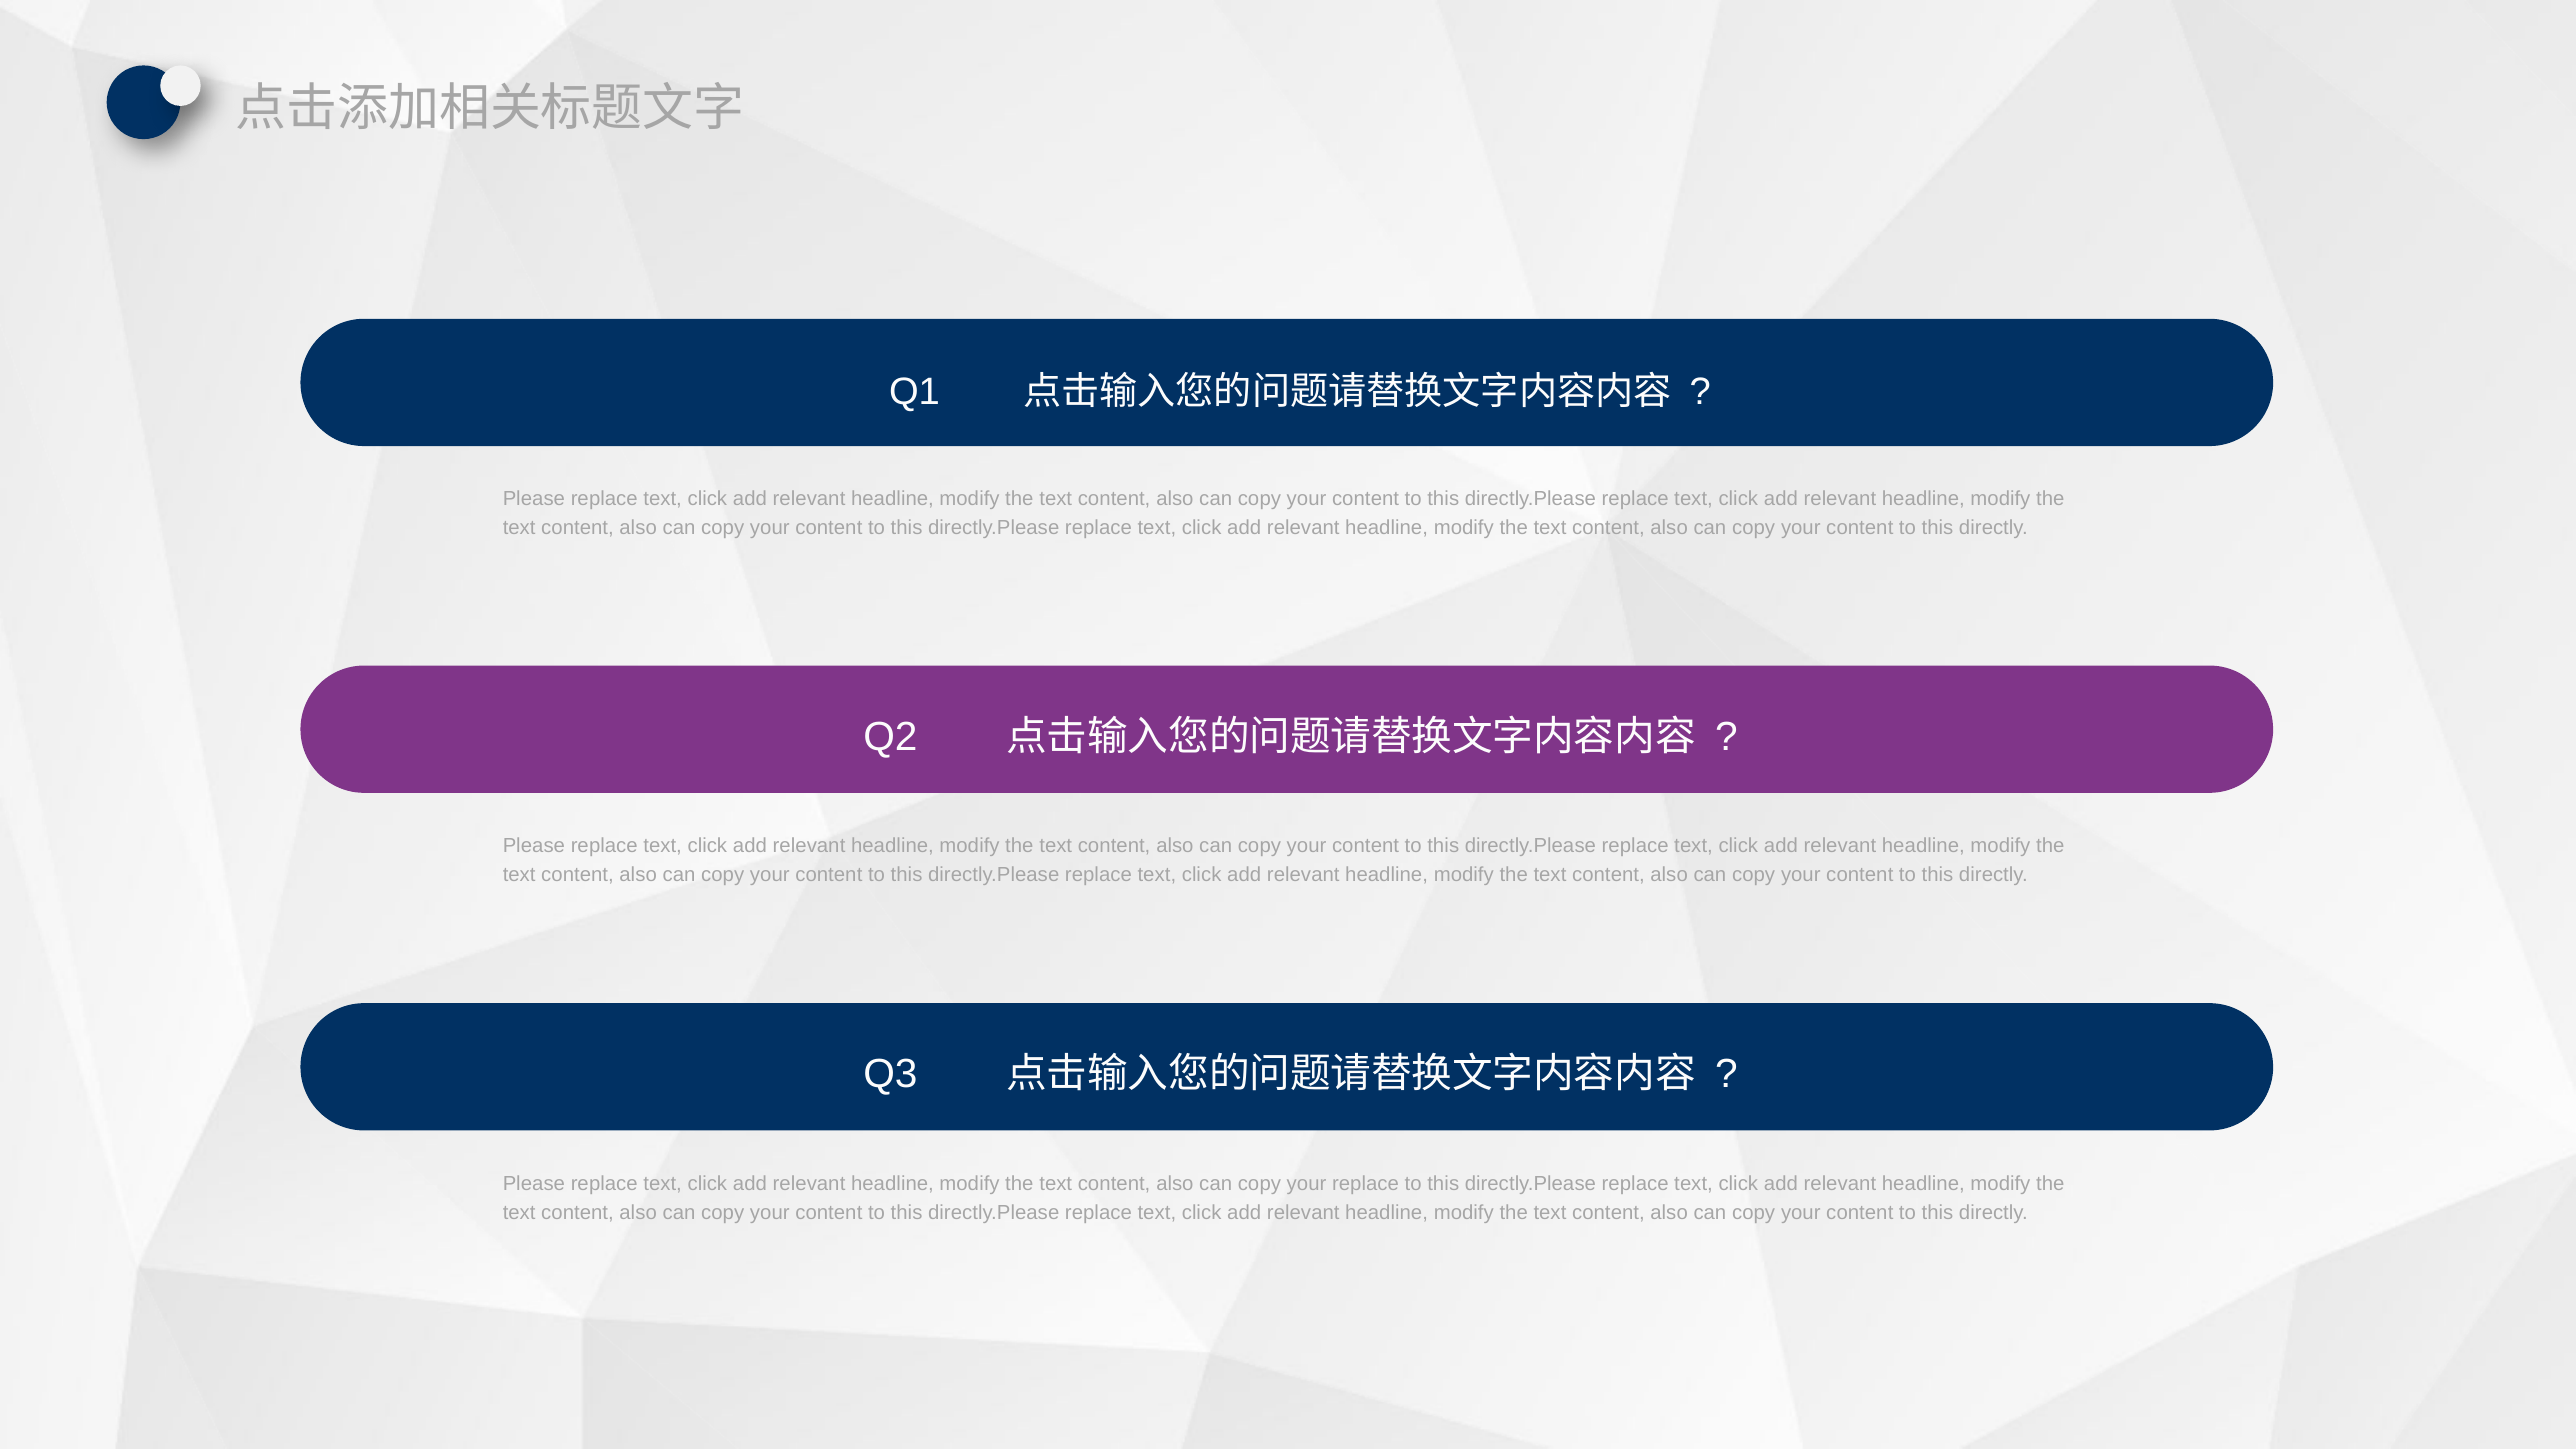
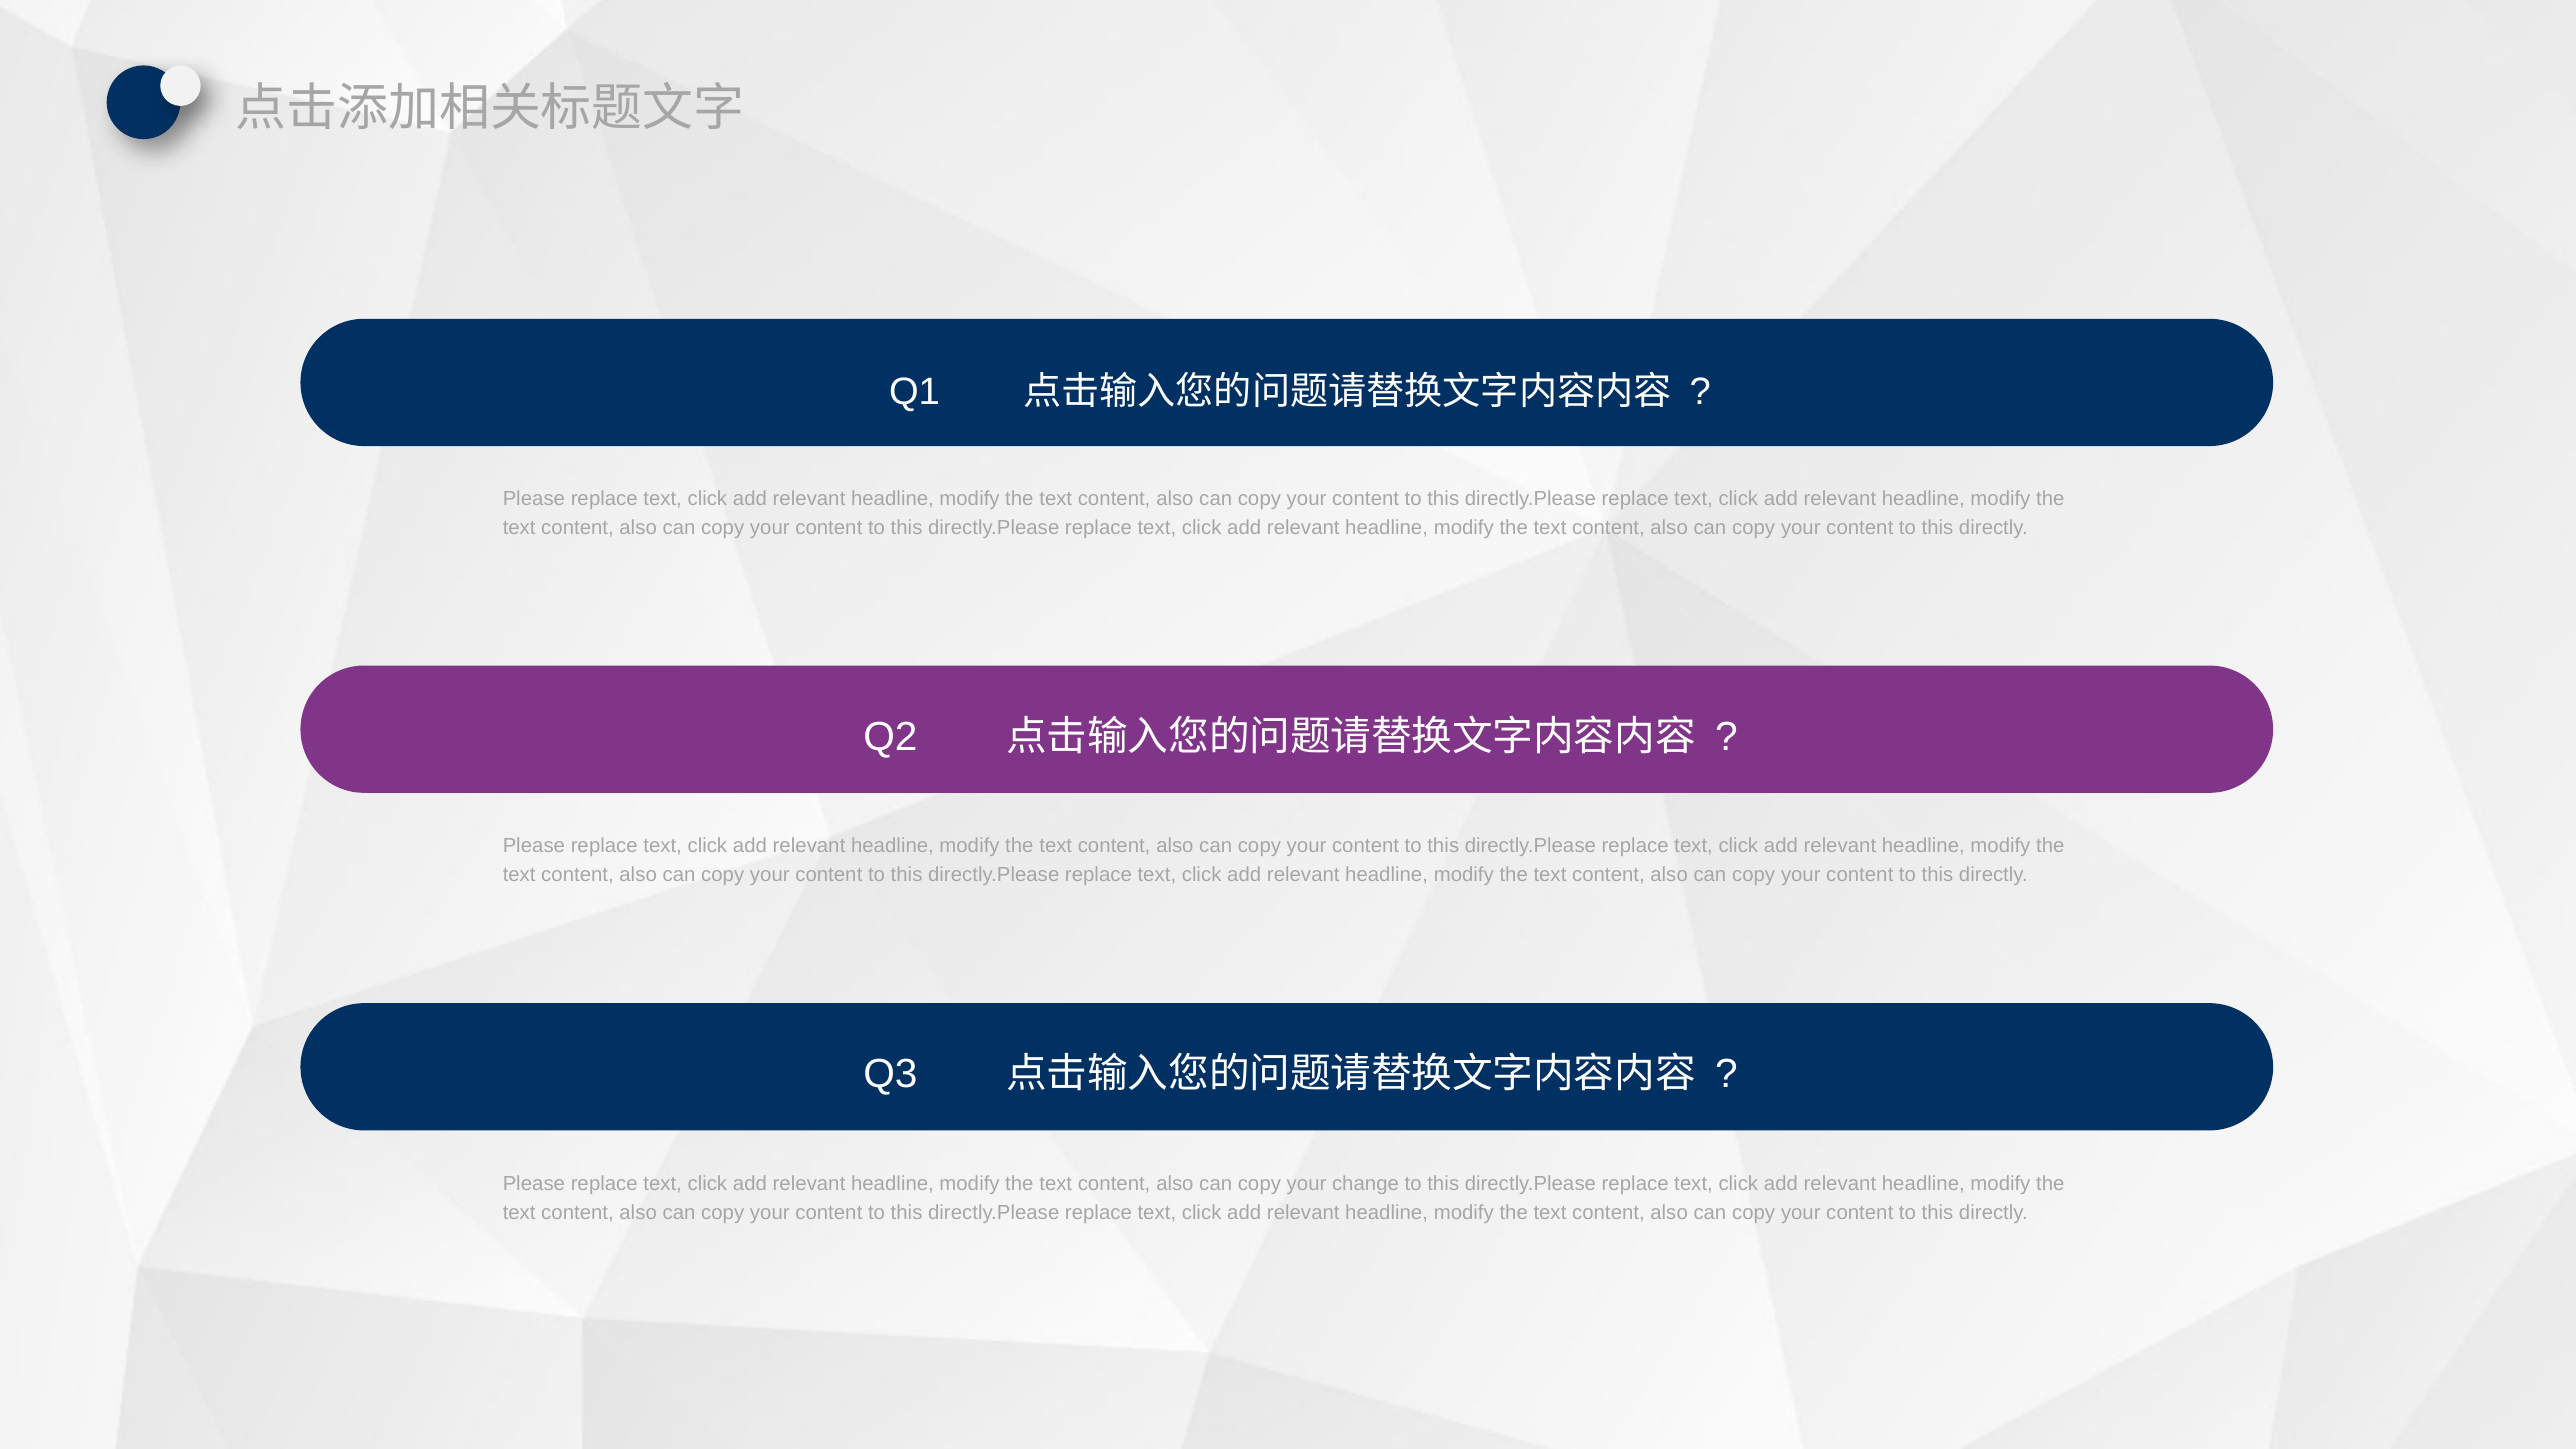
your replace: replace -> change (1365, 1183)
